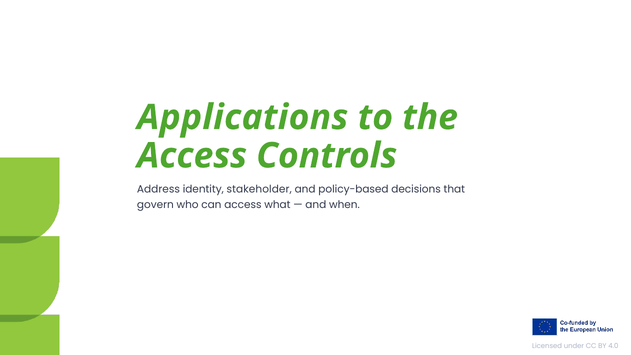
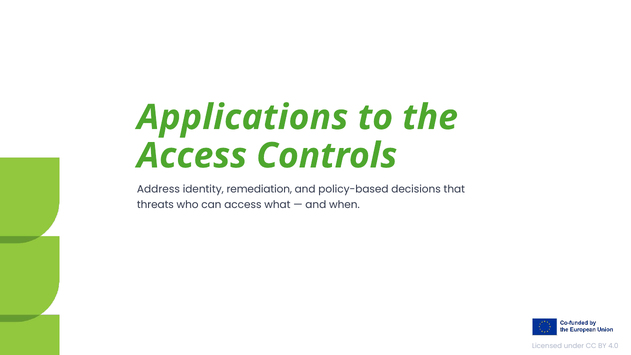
stakeholder: stakeholder -> remediation (259, 189)
govern: govern -> threats (155, 205)
